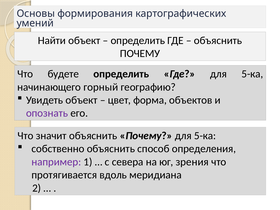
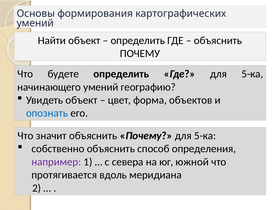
начинающего горный: горный -> умений (101, 87)
опознать colour: purple -> blue (47, 113)
зрения: зрения -> южной (192, 162)
